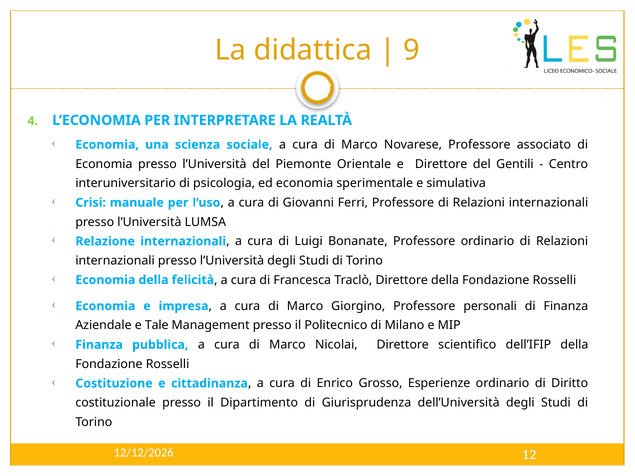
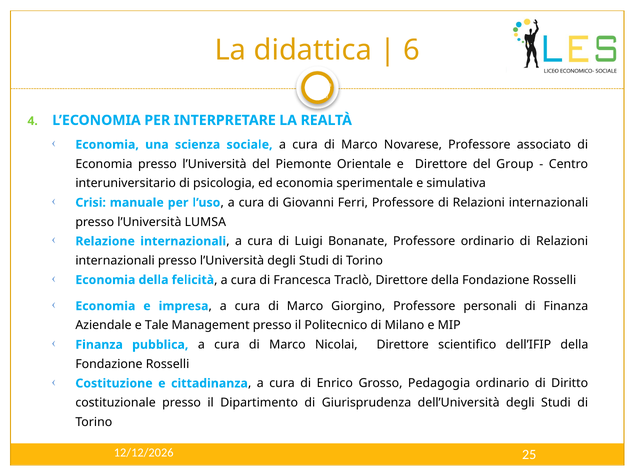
9: 9 -> 6 (411, 50)
Gentili: Gentili -> Group (515, 164)
Esperienze: Esperienze -> Pedagogia (439, 384)
12: 12 -> 25 (529, 455)
